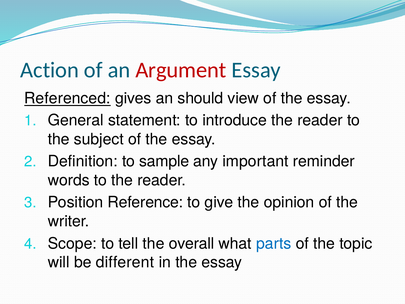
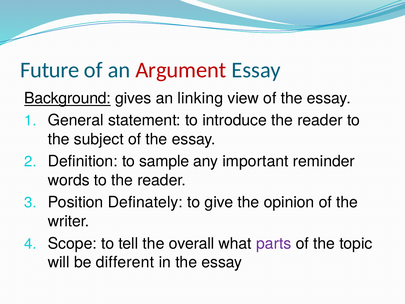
Action: Action -> Future (50, 70)
Referenced: Referenced -> Background (68, 98)
should: should -> linking (200, 98)
Reference: Reference -> Definately (145, 202)
parts colour: blue -> purple (274, 243)
